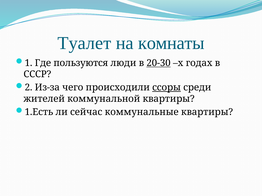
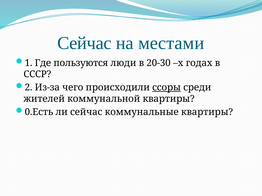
Туалет: Туалет -> Сейчас (84, 43)
комнаты: комнаты -> местами (171, 43)
20-30 underline: present -> none (159, 63)
1.Есть: 1.Есть -> 0.Есть (39, 112)
